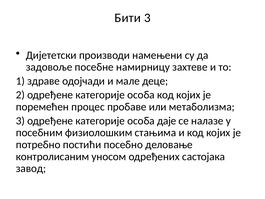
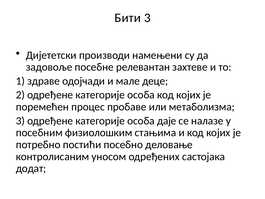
намирницу: намирницу -> релевантан (143, 67)
завод: завод -> додат (31, 168)
